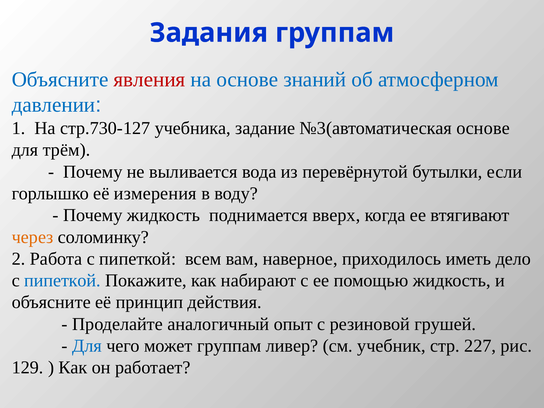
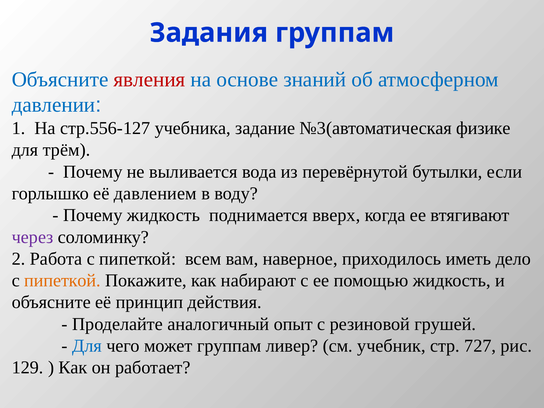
стр.730-127: стр.730-127 -> стр.556-127 (105, 128)
№3(автоматическая основе: основе -> физике (483, 128)
измерения: измерения -> давлением (155, 194)
через colour: orange -> purple (33, 237)
пипеткой colour: blue -> orange (62, 281)
227: 227 -> 727 (480, 346)
